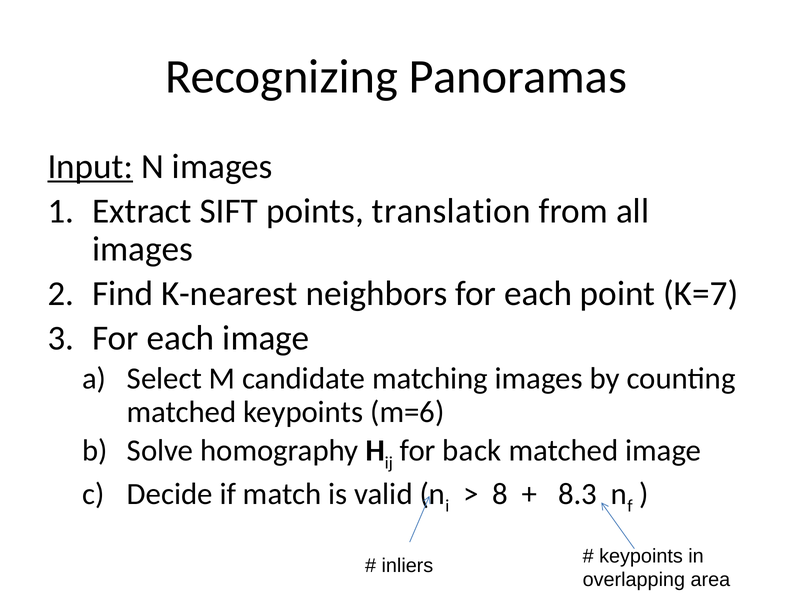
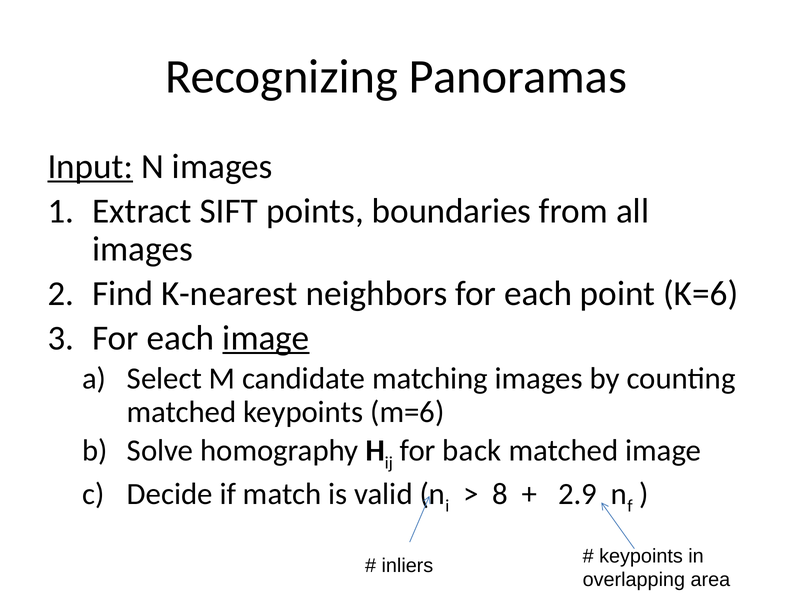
translation: translation -> boundaries (452, 211)
K=7: K=7 -> K=6 (701, 293)
image underline: none -> present (266, 338)
8.3: 8.3 -> 2.9 (578, 494)
